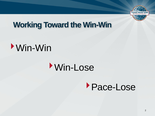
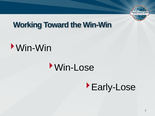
Pace-Lose: Pace-Lose -> Early-Lose (114, 87)
